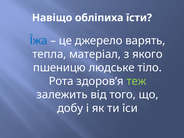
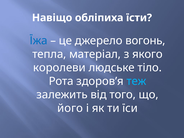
варять: варять -> вогонь (145, 41)
пшеницю: пшеницю -> королеви (59, 68)
теж colour: light green -> light blue (136, 81)
добу: добу -> його (70, 108)
